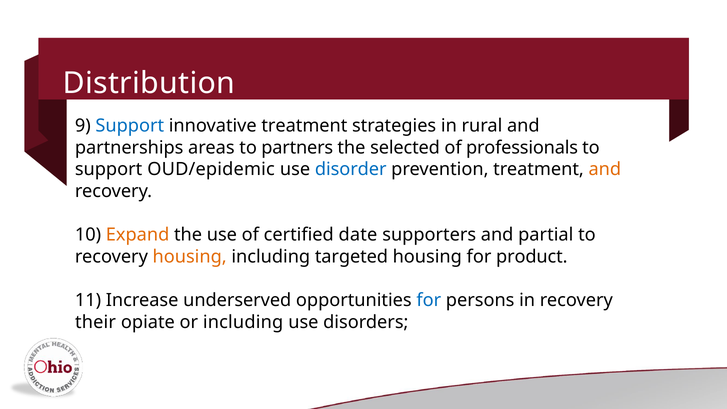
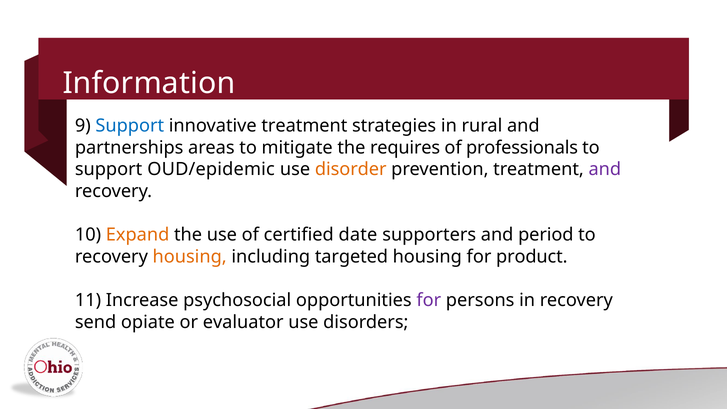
Distribution: Distribution -> Information (149, 83)
partners: partners -> mitigate (297, 148)
selected: selected -> requires (405, 148)
disorder colour: blue -> orange (351, 169)
and colour: orange -> purple (605, 169)
partial: partial -> period (546, 235)
underserved: underserved -> psychosocial (237, 300)
for colour: blue -> purple (429, 300)
their: their -> send (96, 322)
or including: including -> evaluator (243, 322)
